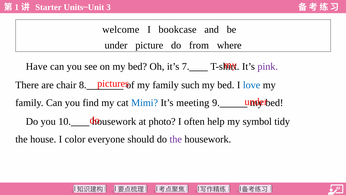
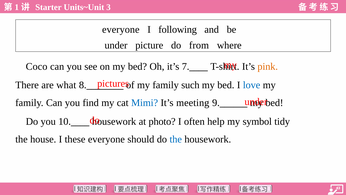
welcome: welcome -> everyone (121, 29)
bookcase: bookcase -> following (178, 29)
Have: Have -> Coco (37, 67)
pink colour: purple -> orange (268, 67)
chair: chair -> what (66, 85)
color: color -> these (75, 139)
the colour: purple -> blue (176, 139)
